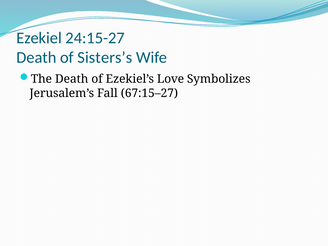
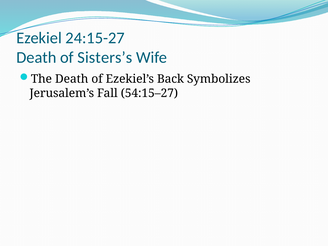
Love: Love -> Back (170, 79)
67:15–27: 67:15–27 -> 54:15–27 (149, 93)
